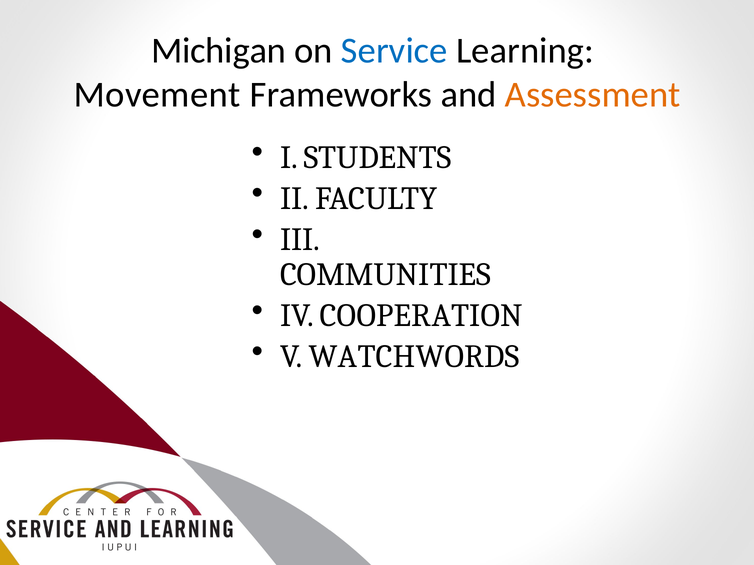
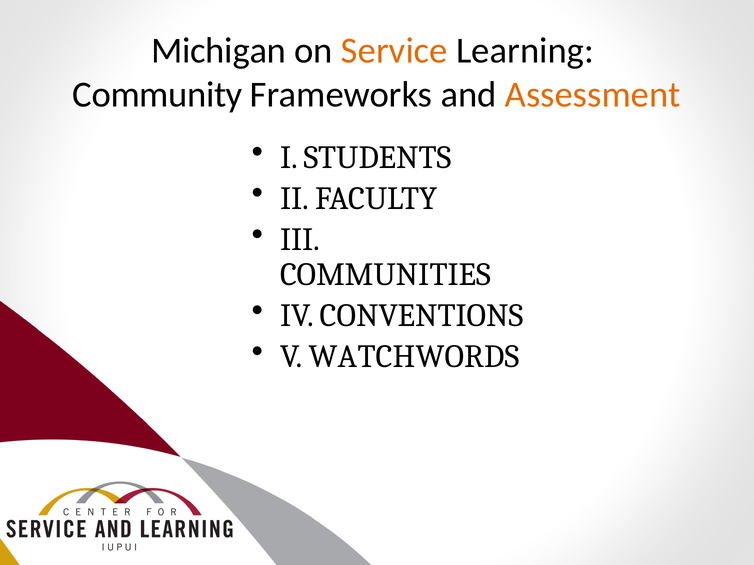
Service colour: blue -> orange (394, 51)
Movement: Movement -> Community (157, 95)
COOPERATION: COOPERATION -> CONVENTIONS (422, 316)
